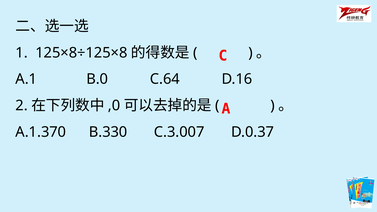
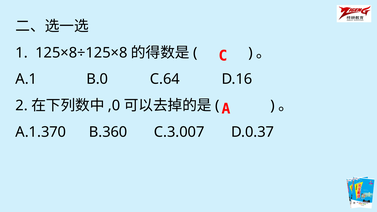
B.330: B.330 -> B.360 (108, 132)
